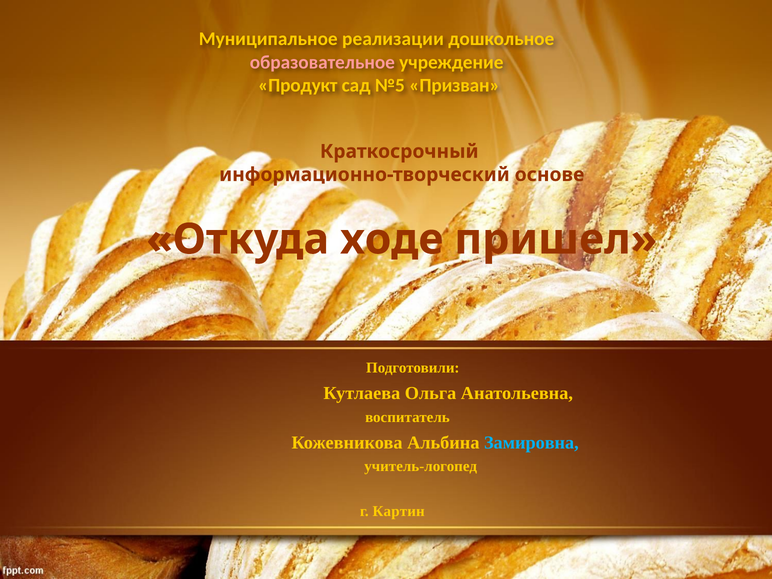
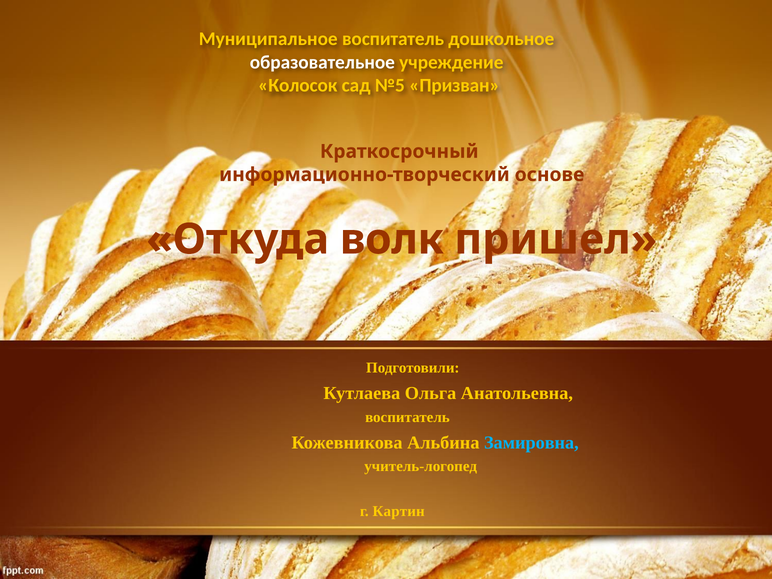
Муниципальное реализации: реализации -> воспитатель (393, 39)
образовательное colour: pink -> white (322, 62)
Продукт: Продукт -> Колосок (298, 85)
ходе: ходе -> волк (392, 239)
